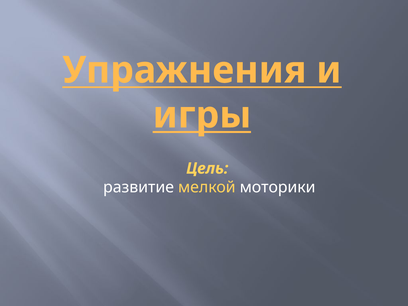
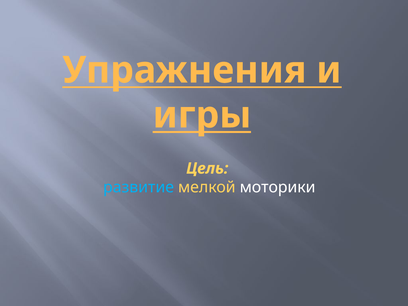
развитие colour: white -> light blue (139, 187)
